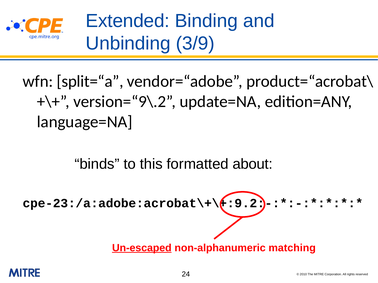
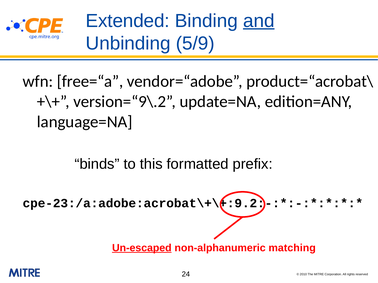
and underline: none -> present (259, 21)
3/9: 3/9 -> 5/9 (195, 44)
split=“a: split=“a -> free=“a (90, 82)
about: about -> prefix (253, 164)
